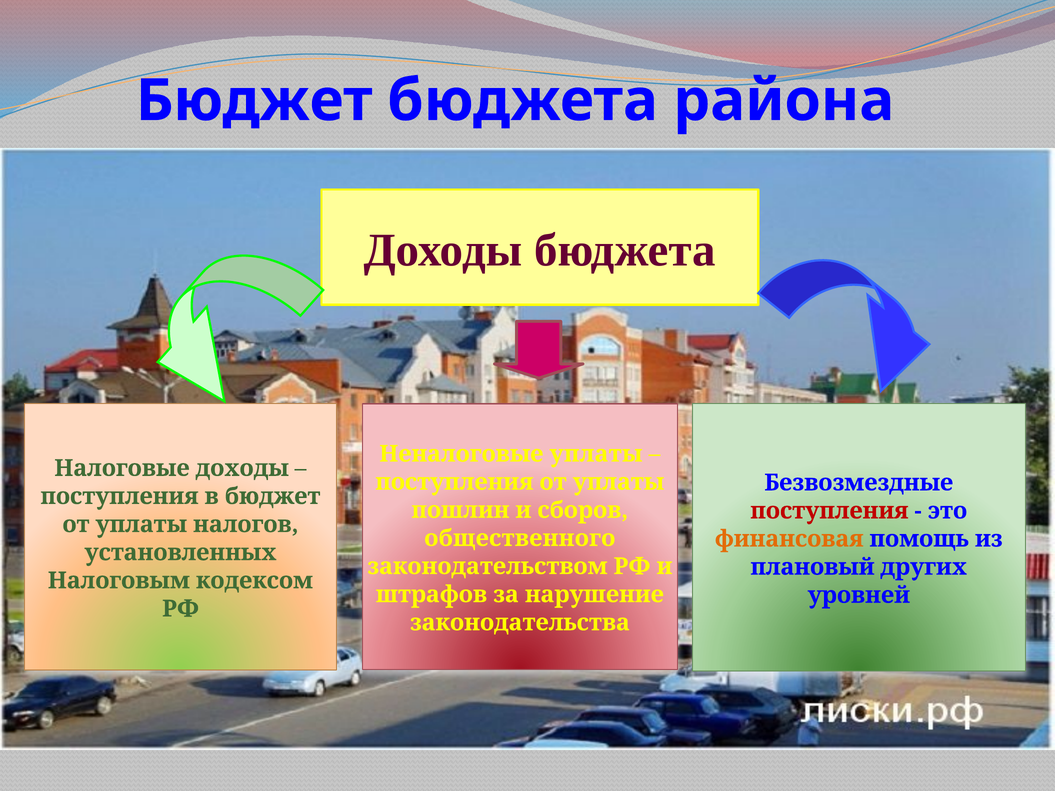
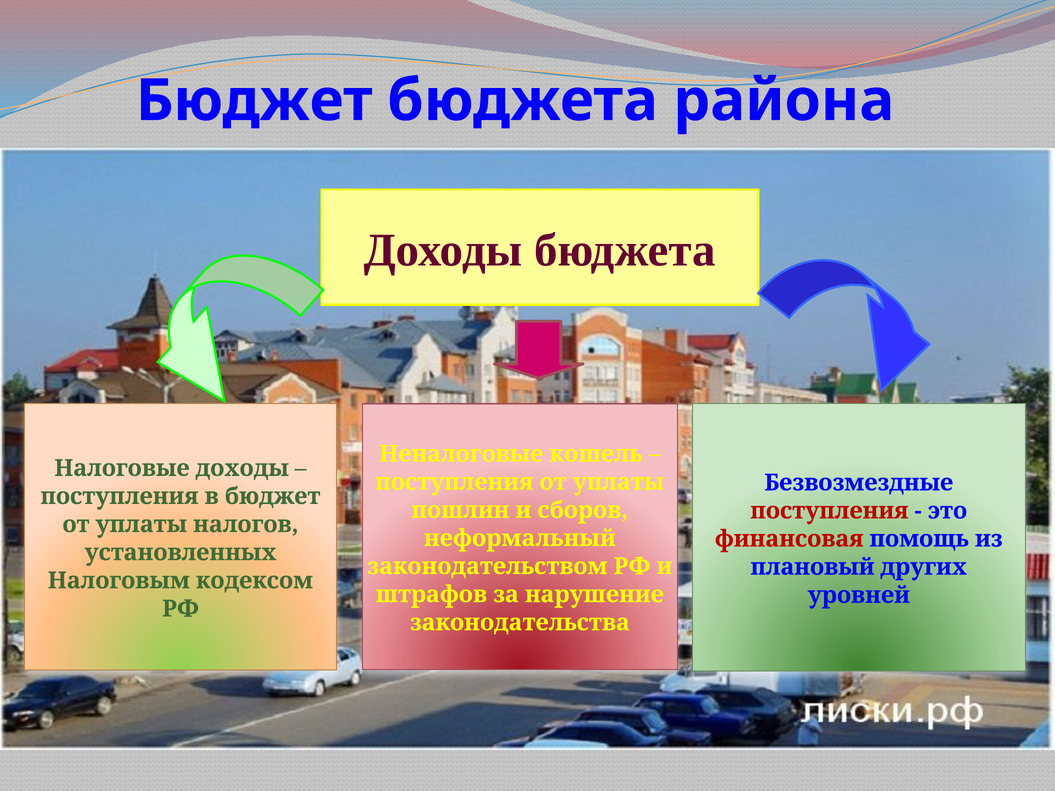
Неналоговые уплаты: уплаты -> кошель (596, 454)
общественного: общественного -> неформальный (520, 538)
финансовая colour: orange -> red (789, 539)
